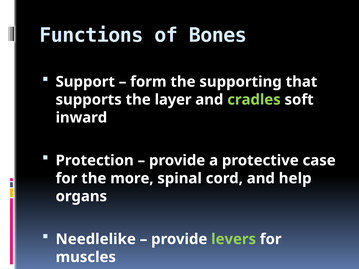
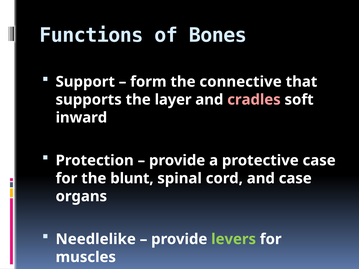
supporting: supporting -> connective (241, 82)
cradles colour: light green -> pink (254, 100)
more: more -> blunt (132, 179)
and help: help -> case (295, 179)
